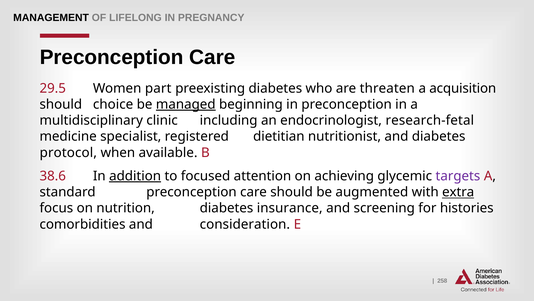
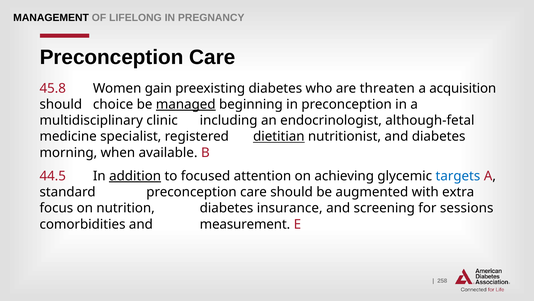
29.5: 29.5 -> 45.8 (53, 88)
part: part -> gain (158, 88)
research-fetal: research-fetal -> although-fetal (430, 120)
dietitian underline: none -> present (279, 136)
protocol: protocol -> morning (68, 152)
38.6: 38.6 -> 44.5 (53, 176)
targets colour: purple -> blue (458, 176)
extra underline: present -> none (458, 192)
histories: histories -> sessions (467, 208)
consideration: consideration -> measurement (245, 224)
